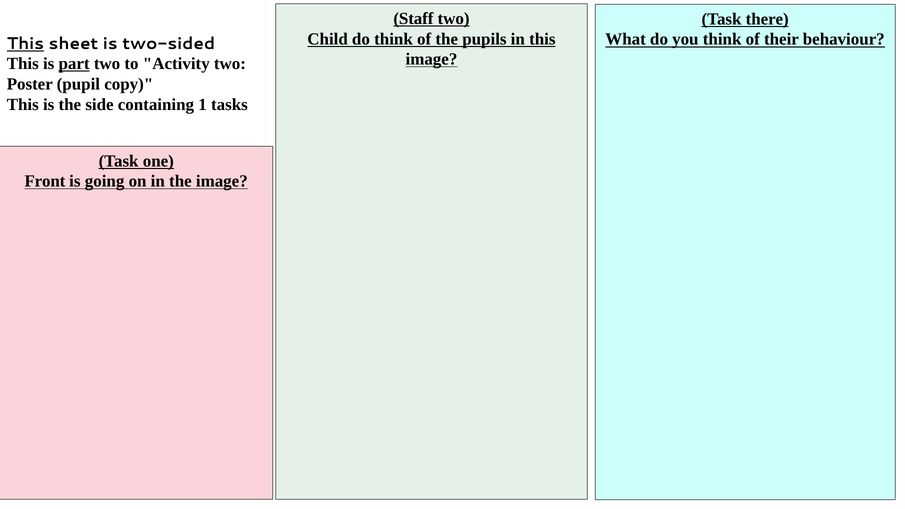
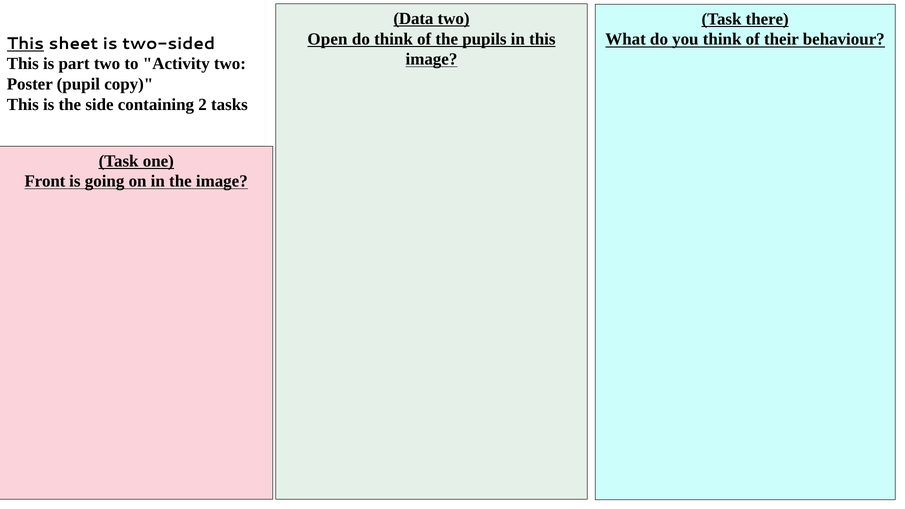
Staff: Staff -> Data (413, 19)
Child: Child -> Open (327, 39)
part underline: present -> none (74, 64)
1: 1 -> 2 (203, 105)
